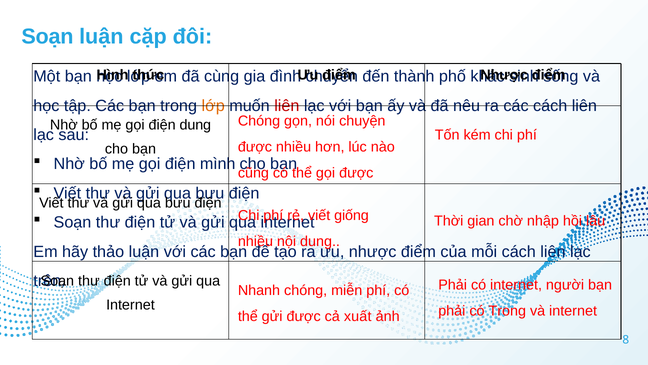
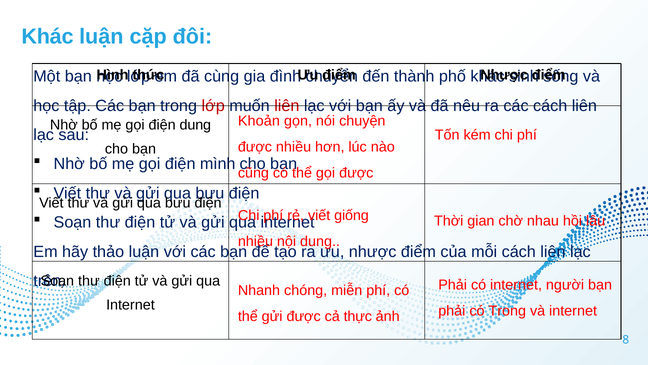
Soạn: Soạn -> Khác (47, 37)
lớp colour: orange -> red (213, 106)
Chóng: Chóng -> Khoản (259, 121)
nhập: nhập -> nhau (543, 221)
xuất: xuất -> thực (358, 316)
